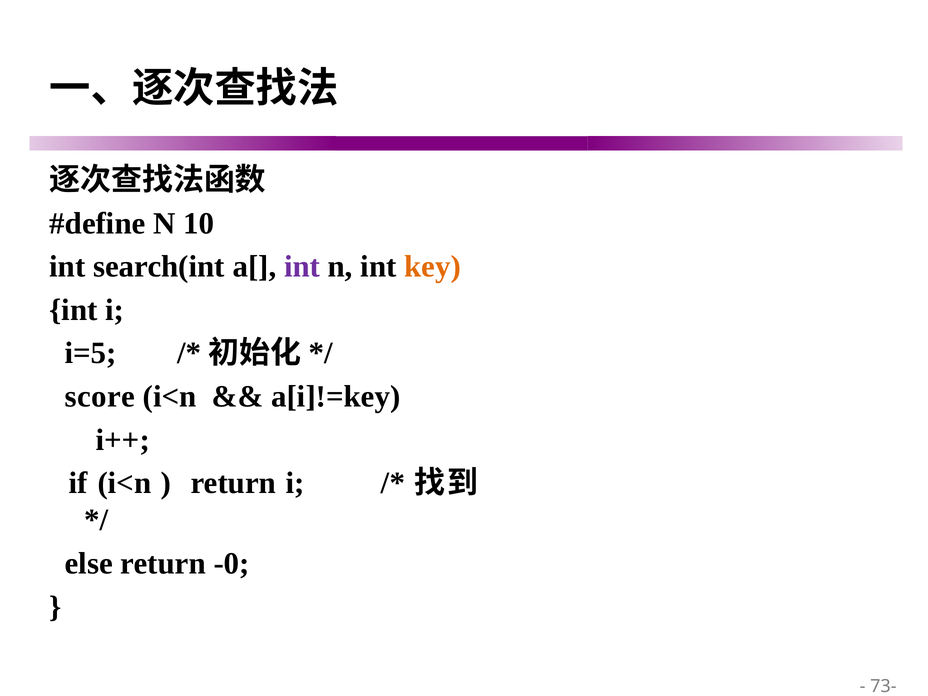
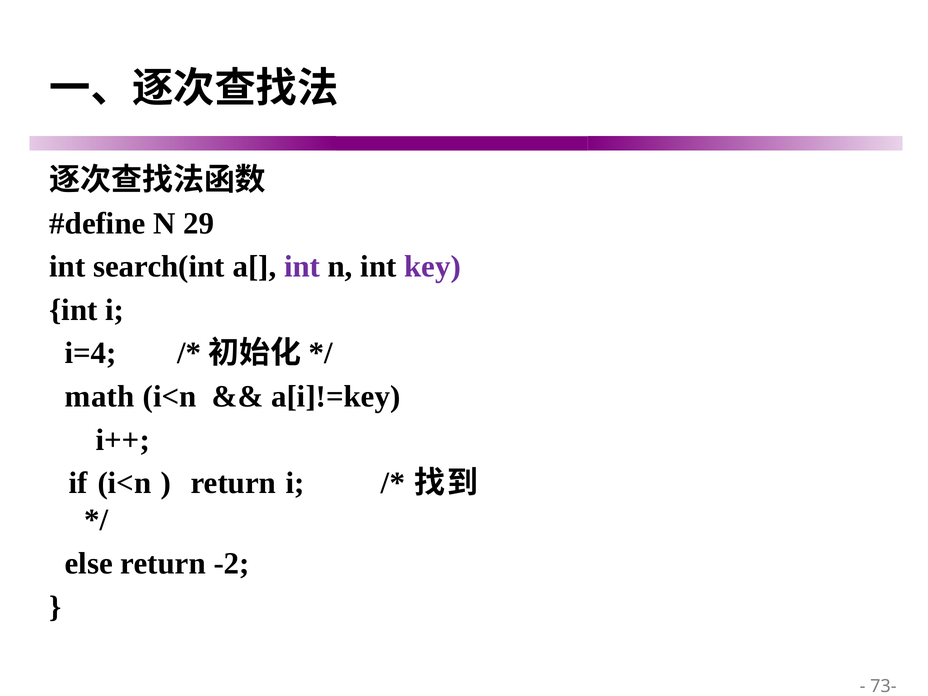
10: 10 -> 29 (199, 223)
key colour: orange -> purple (433, 267)
i=5: i=5 -> i=4 (91, 353)
score: score -> math (100, 397)
-0: -0 -> -2 (232, 564)
